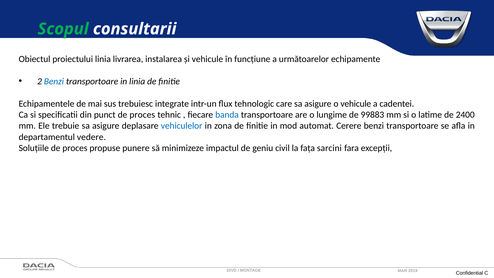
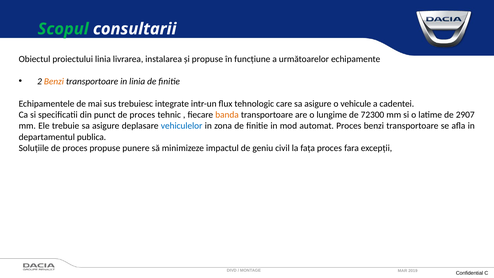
și vehicule: vehicule -> propuse (207, 59)
Benzi colour: blue -> orange (54, 81)
banda colour: blue -> orange (227, 115)
99883: 99883 -> 72300 (372, 115)
2400: 2400 -> 2907 (465, 115)
automat Cerere: Cerere -> Proces (349, 126)
vedere: vedere -> publica (92, 137)
fața sarcini: sarcini -> proces (329, 148)
